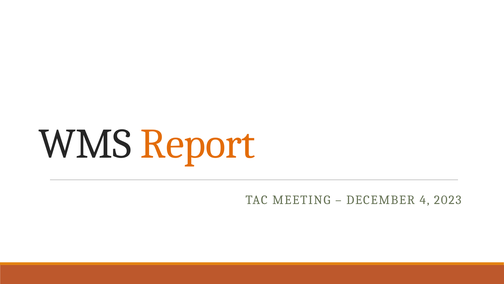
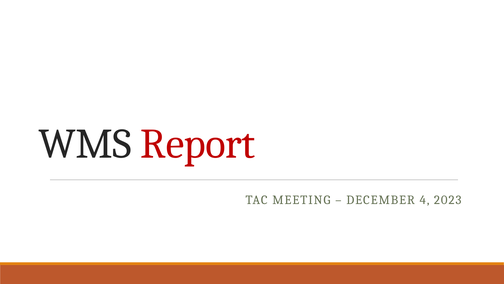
Report colour: orange -> red (198, 144)
